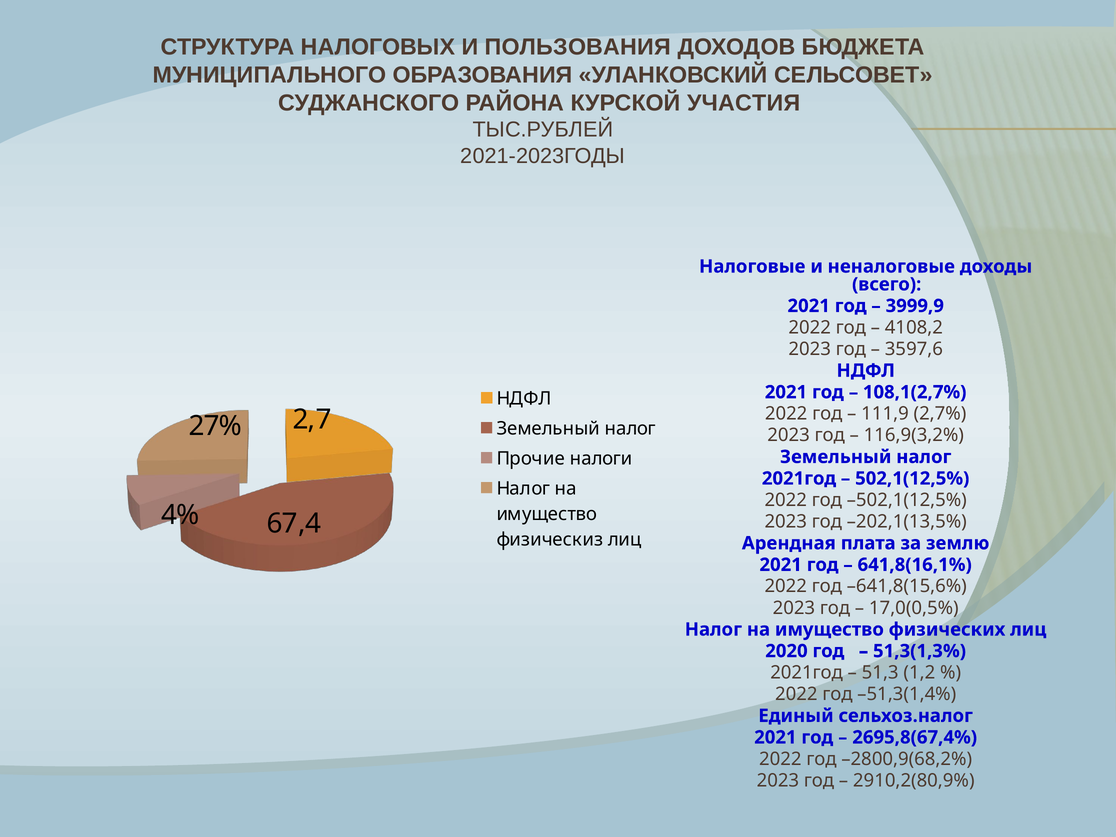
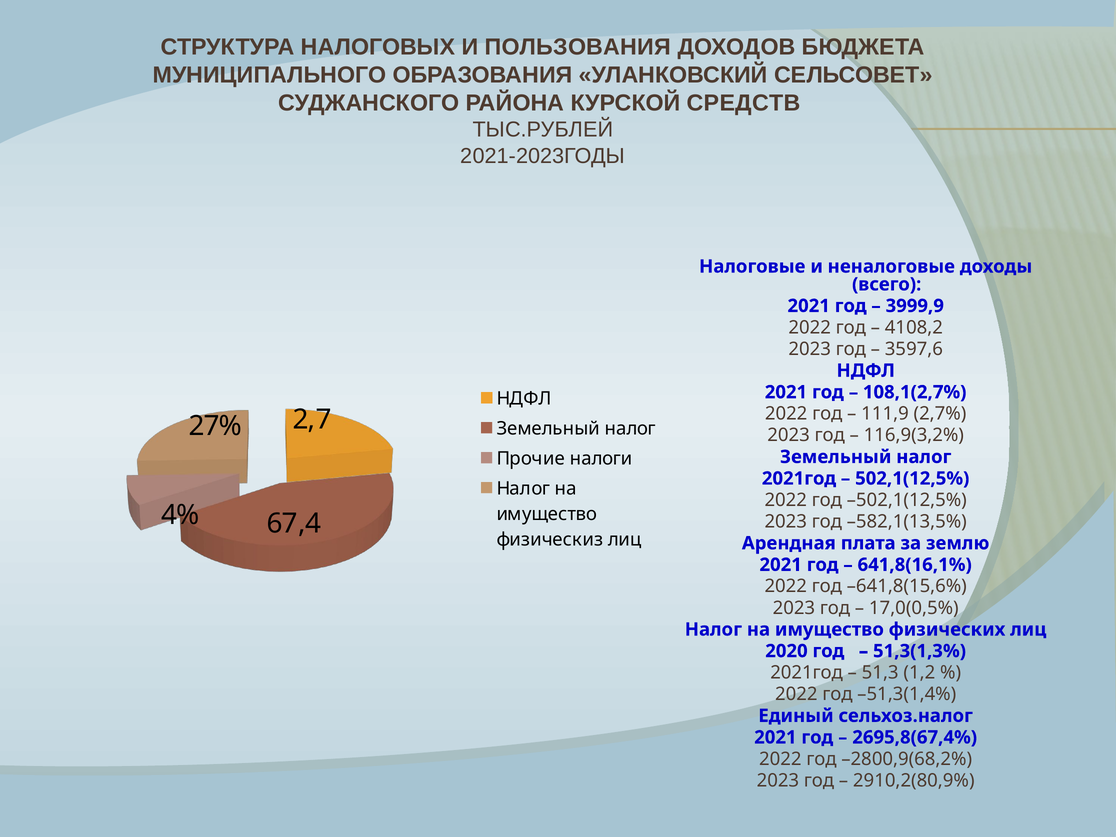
УЧАСТИЯ: УЧАСТИЯ -> СРЕДСТВ (744, 103)
–202,1(13,5%: –202,1(13,5% -> –582,1(13,5% (907, 522)
